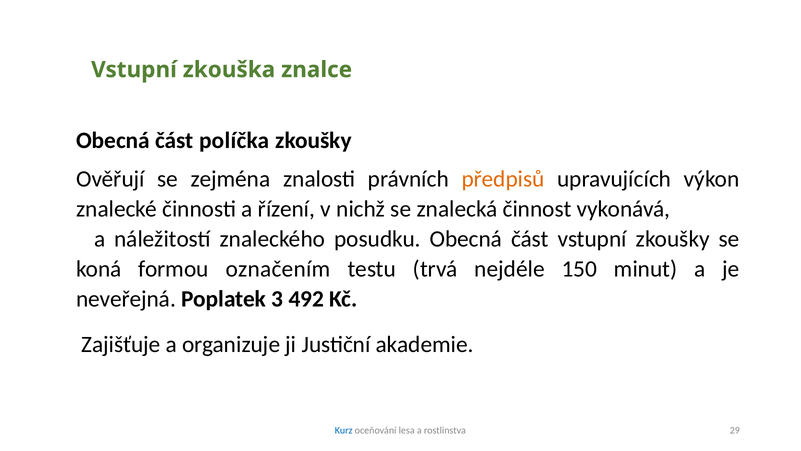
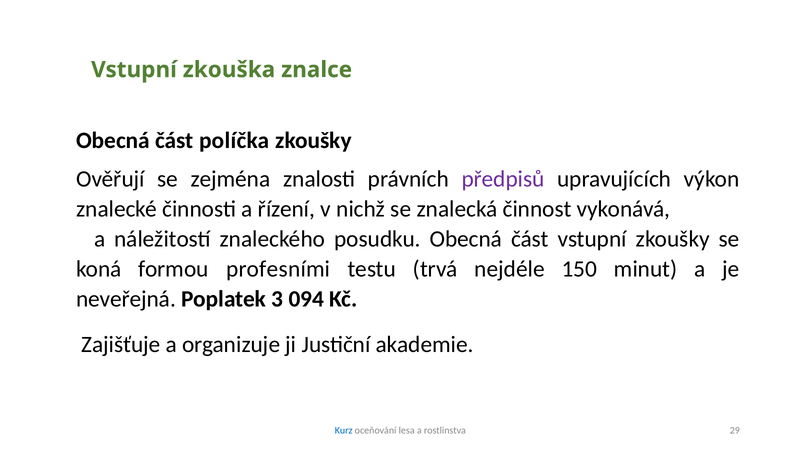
předpisů colour: orange -> purple (503, 179)
označením: označením -> profesními (278, 269)
492: 492 -> 094 (306, 299)
